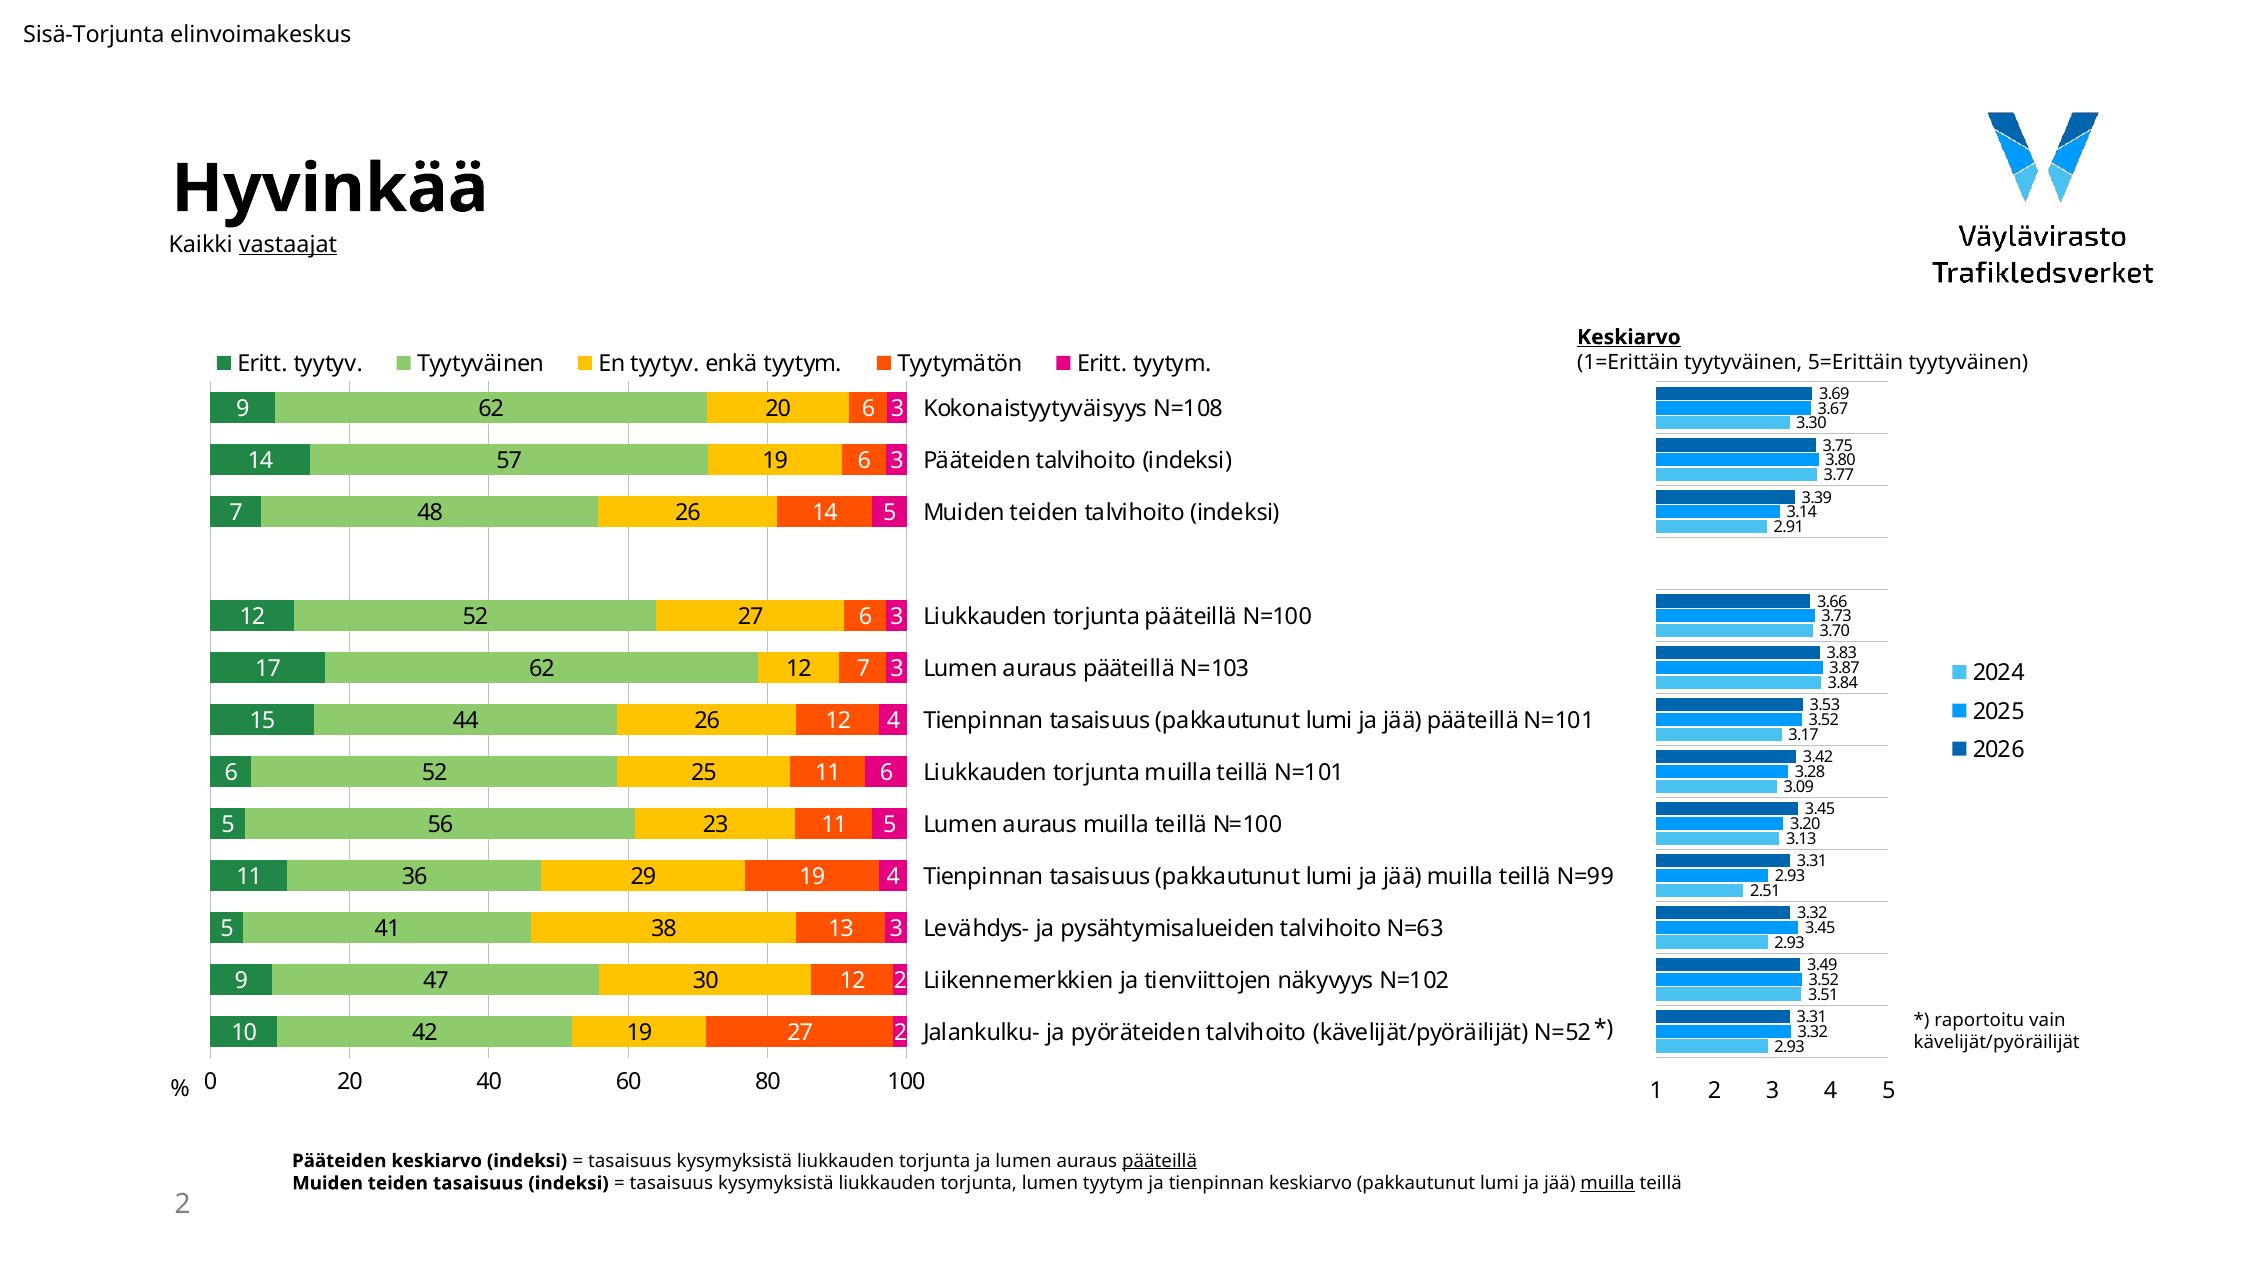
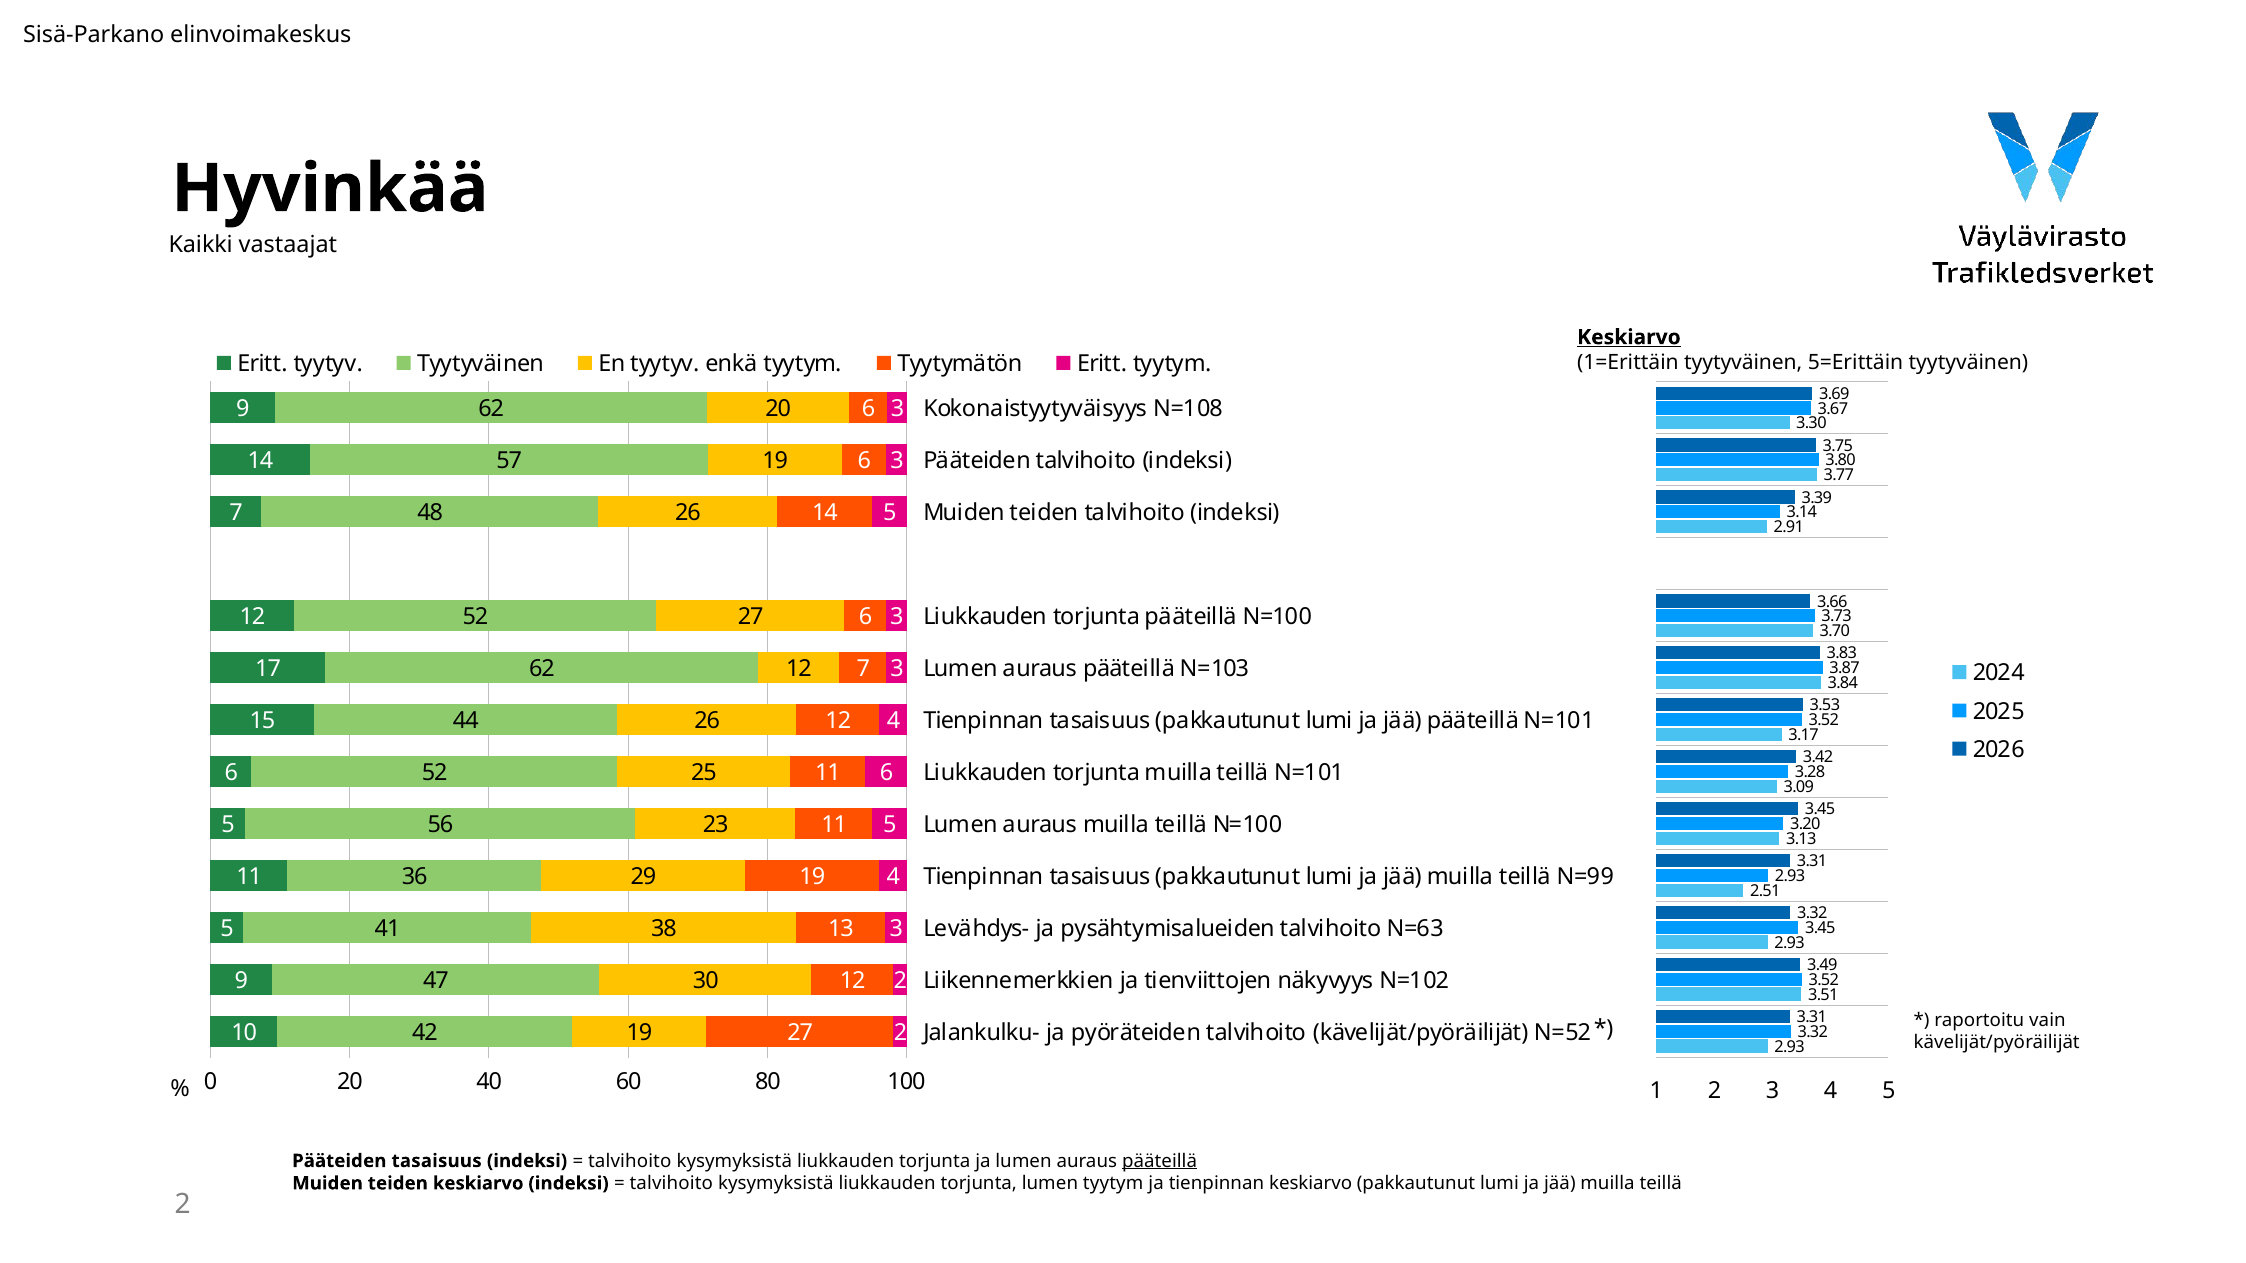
Sisä-Torjunta: Sisä-Torjunta -> Sisä-Parkano (94, 35)
vastaajat underline: present -> none (288, 244)
Pääteiden keskiarvo: keskiarvo -> tasaisuus (437, 1161)
tasaisuus: tasaisuus -> talvihoito (630, 1161)
teiden tasaisuus: tasaisuus -> keskiarvo (478, 1184)
tasaisuus: tasaisuus -> talvihoito (671, 1184)
muilla underline: present -> none (1608, 1184)
